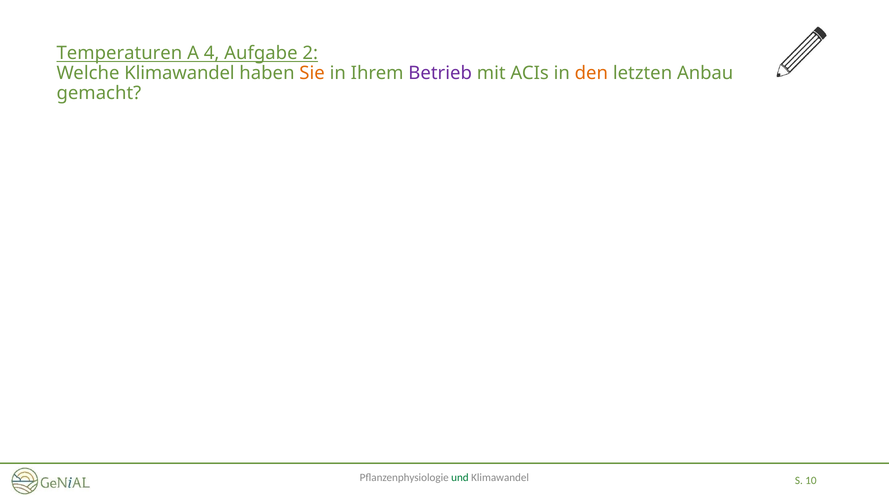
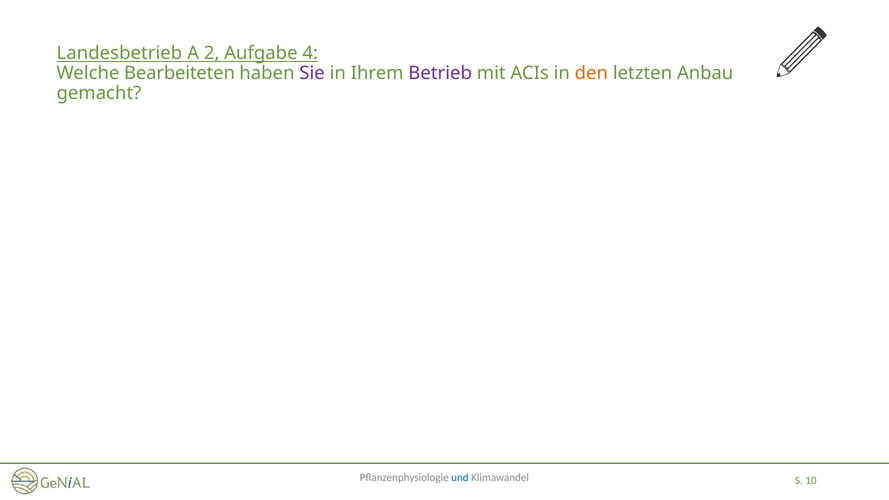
Temperaturen: Temperaturen -> Landesbetrieb (119, 53)
4: 4 -> 2 (212, 53)
2: 2 -> 4 (310, 53)
Welche Klimawandel: Klimawandel -> Bearbeiteten (180, 73)
Sie colour: orange -> purple (312, 73)
und colour: green -> blue (460, 478)
